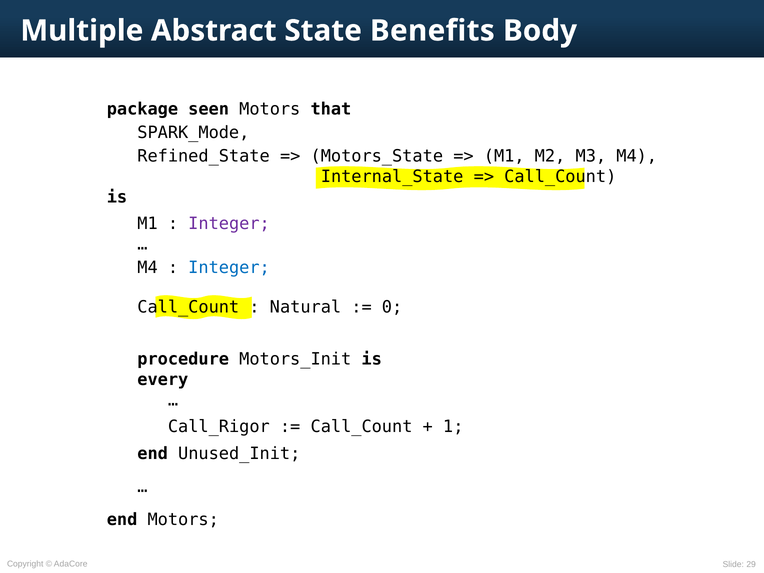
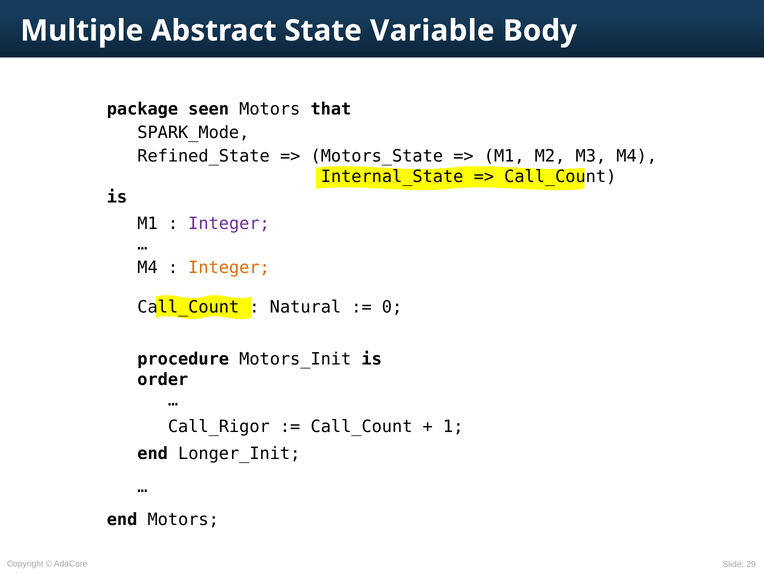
Benefits: Benefits -> Variable (432, 31)
Integer colour: blue -> orange (229, 268)
every: every -> order (163, 380)
Unused_Init: Unused_Init -> Longer_Init (239, 453)
